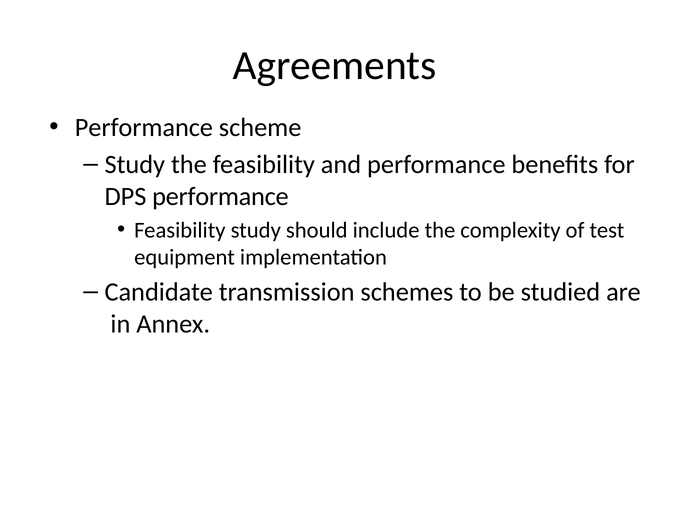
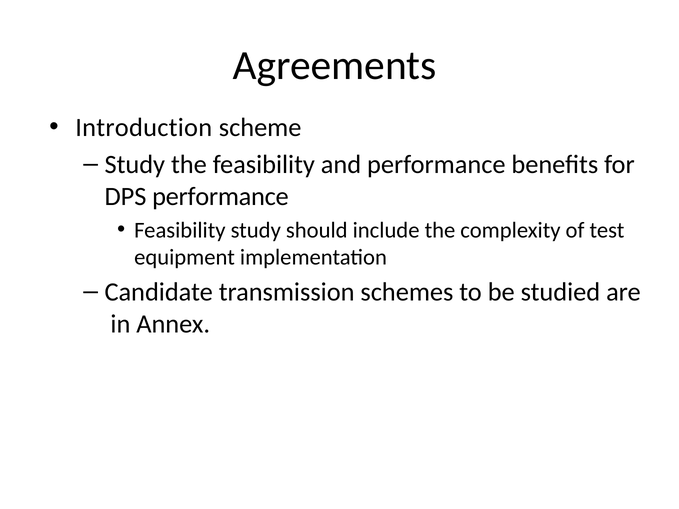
Performance: Performance -> Introduction (144, 128)
